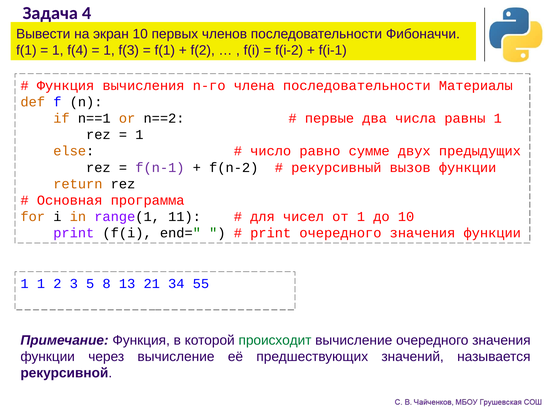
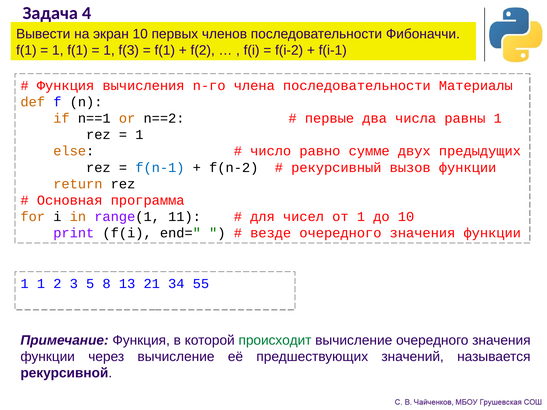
1 f(4: f(4 -> f(1 (77, 50)
f(n-1 colour: purple -> blue (160, 168)
print: print -> везде (271, 233)
